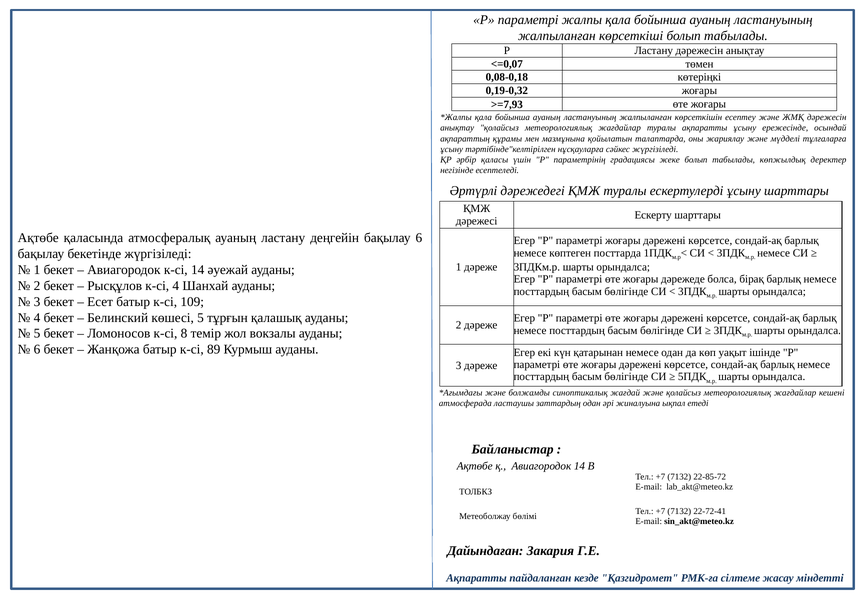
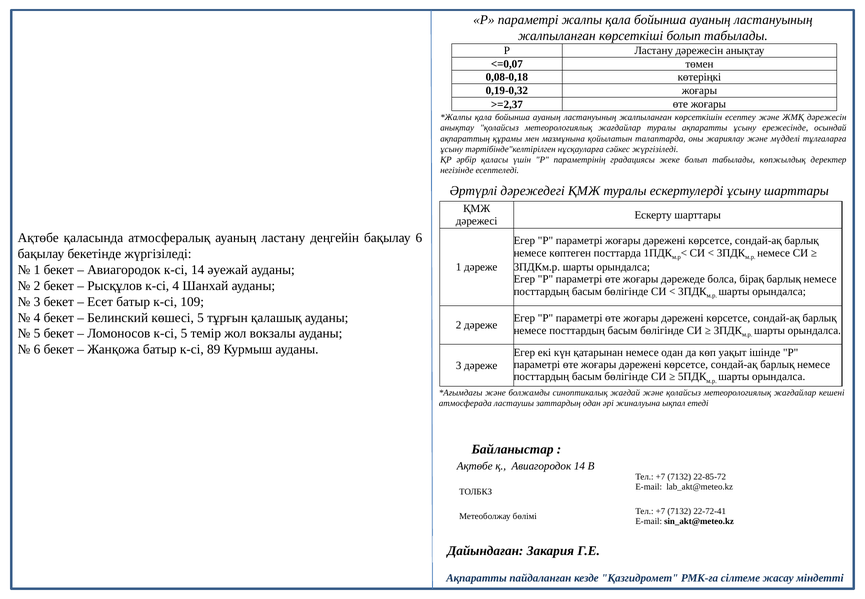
>=7,93: >=7,93 -> >=2,37 (507, 105)
к-сі 8: 8 -> 5 (184, 334)
